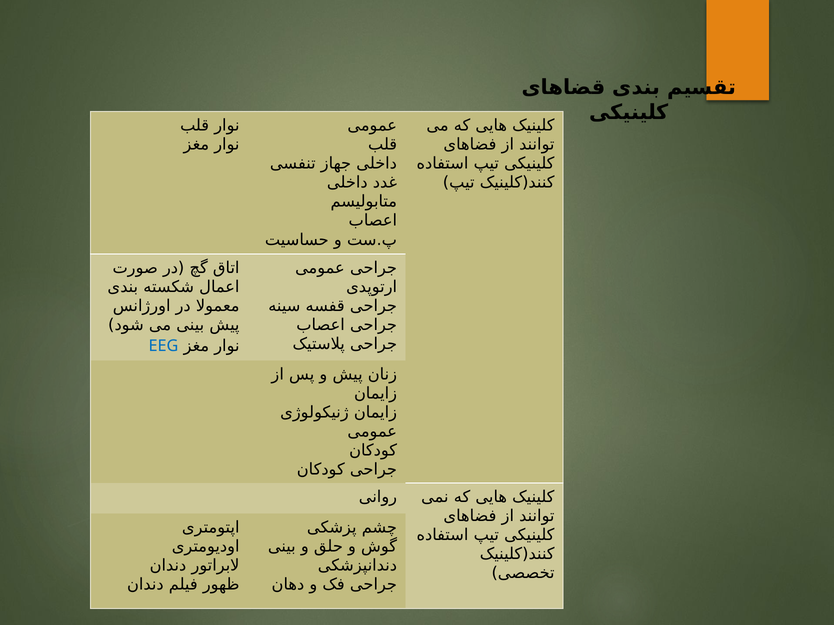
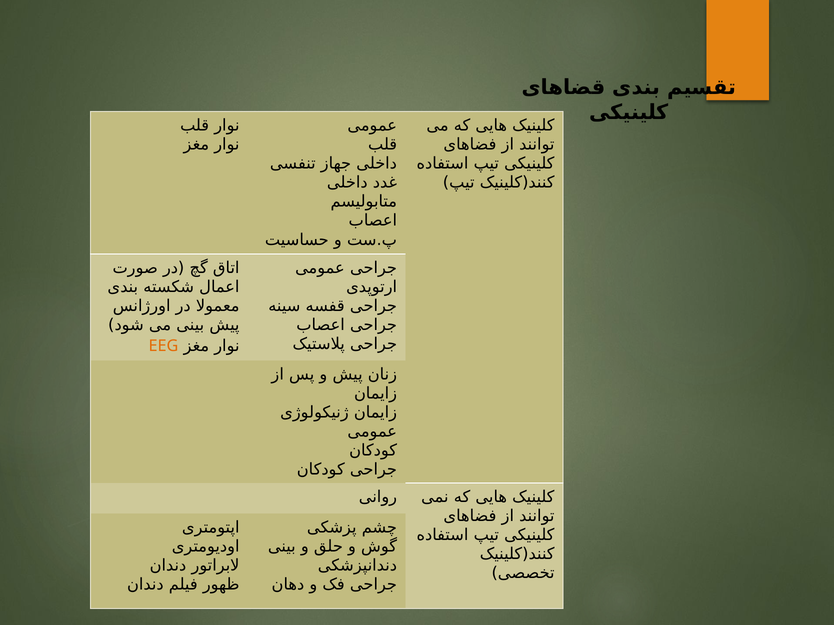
EEG colour: blue -> orange (163, 346)
